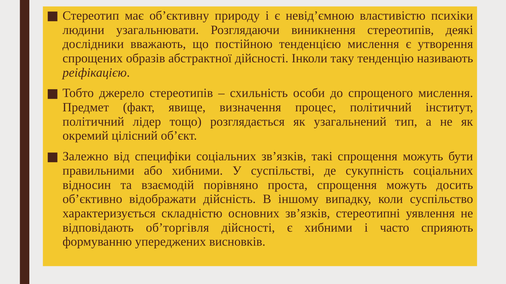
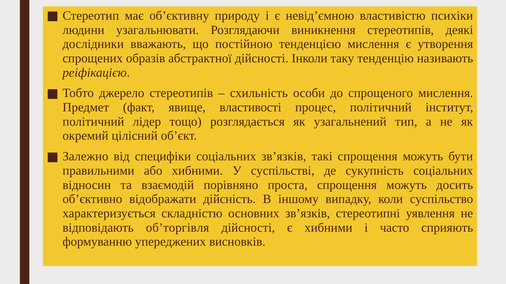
визначення: визначення -> властивості (250, 108)
